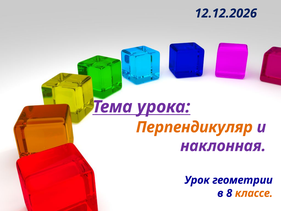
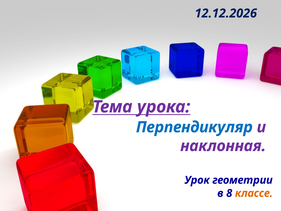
Перпендикуляр colour: orange -> blue (194, 127)
